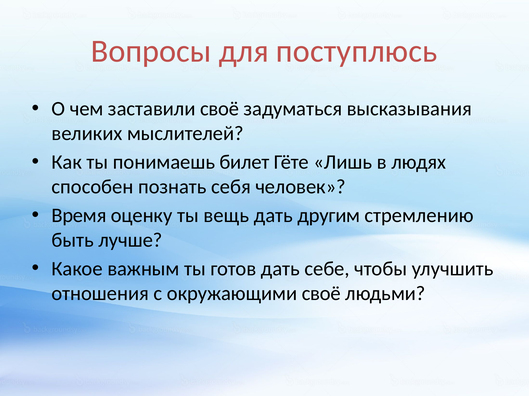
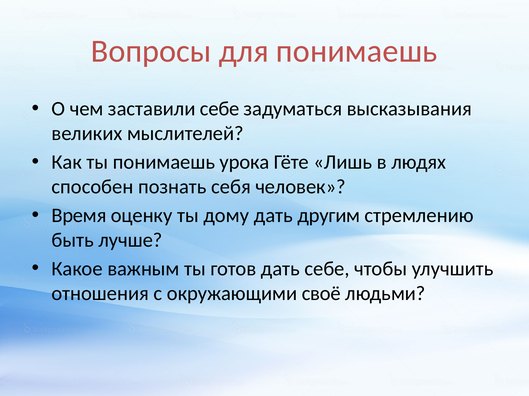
для поступлюсь: поступлюсь -> понимаешь (357, 51)
заставили своё: своё -> себе (220, 109)
билет: билет -> урока (245, 162)
вещь: вещь -> дому (226, 216)
